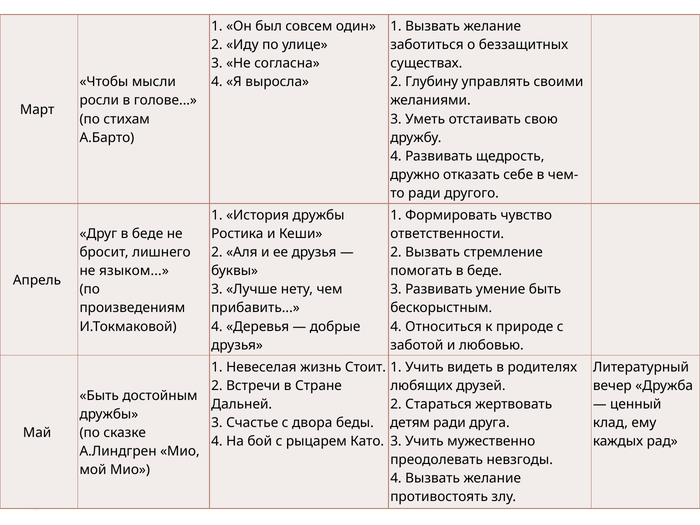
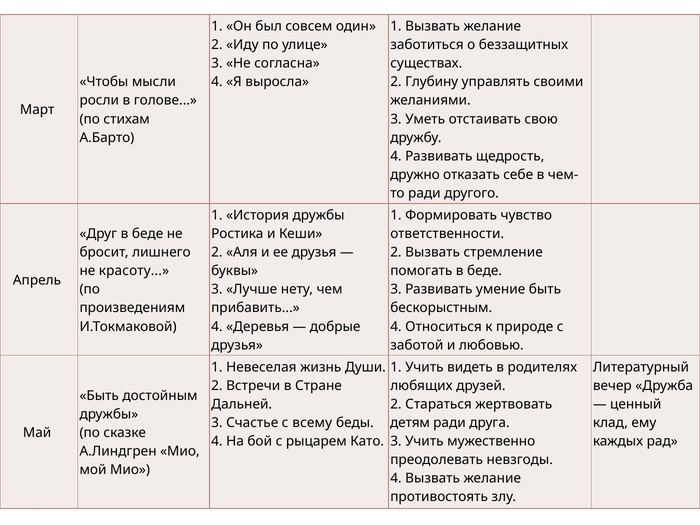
языком: языком -> красоту (134, 271)
Стоит: Стоит -> Души (365, 367)
двора: двора -> всему (312, 423)
